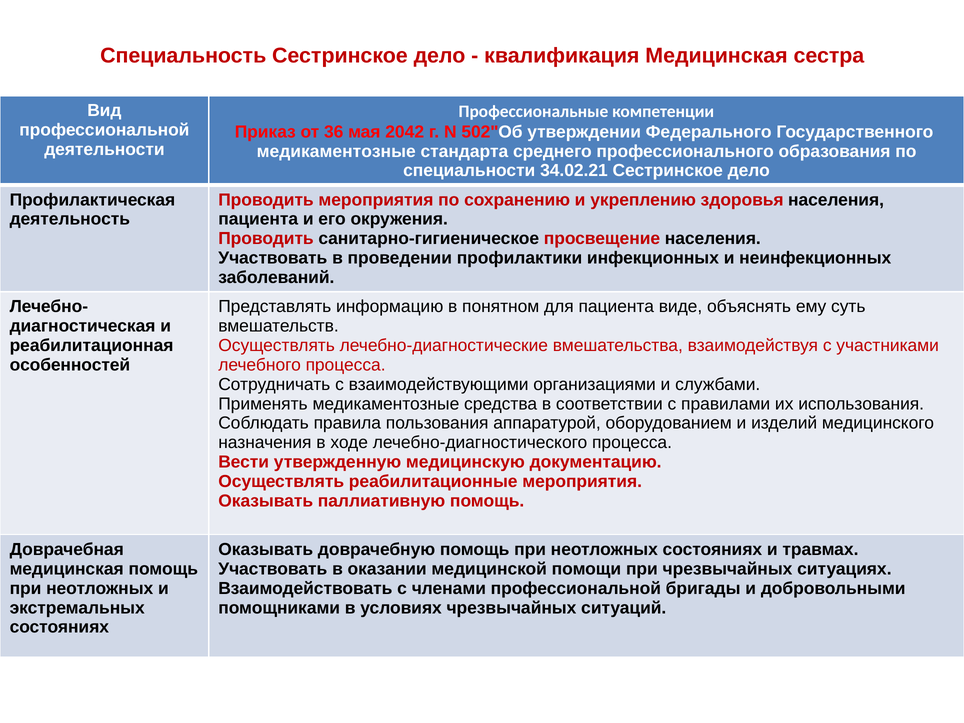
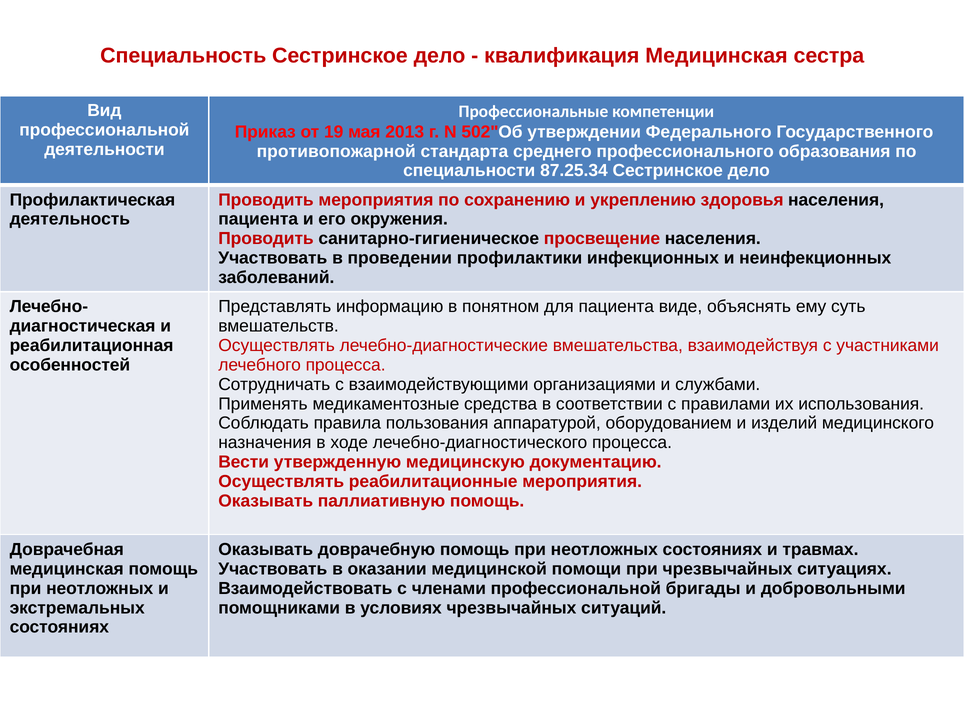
36: 36 -> 19 (334, 132)
2042: 2042 -> 2013 (405, 132)
медикаментозные: медикаментозные -> противопожарной (336, 151)
34.02.21: 34.02.21 -> 87.25.34 (574, 171)
